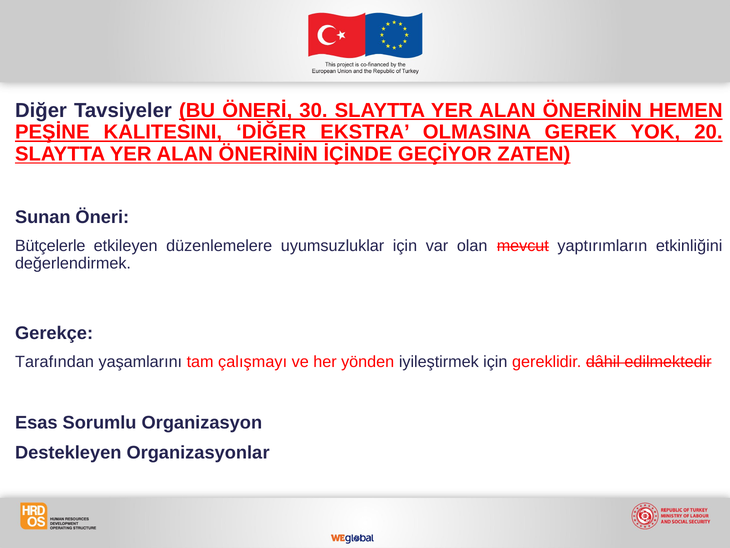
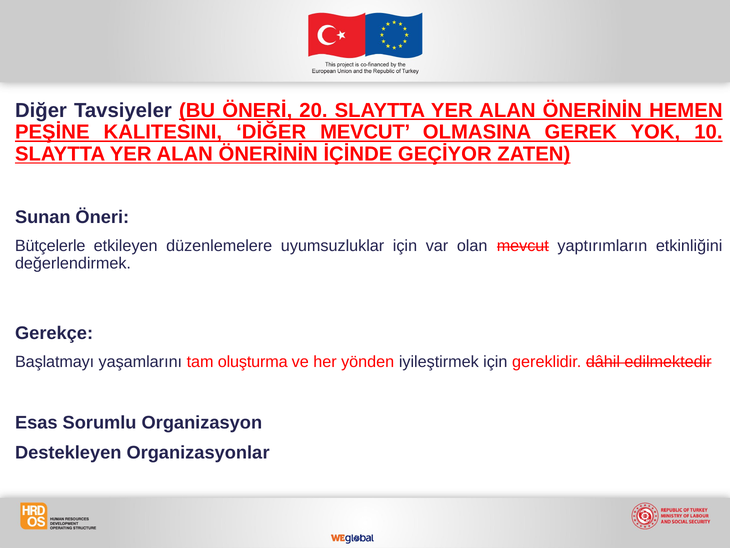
30: 30 -> 20 (313, 110)
DİĞER EKSTRA: EKSTRA -> MEVCUT (365, 132)
20: 20 -> 10 (708, 132)
Tarafından: Tarafından -> Başlatmayı (55, 362)
çalışmayı: çalışmayı -> oluşturma (253, 362)
